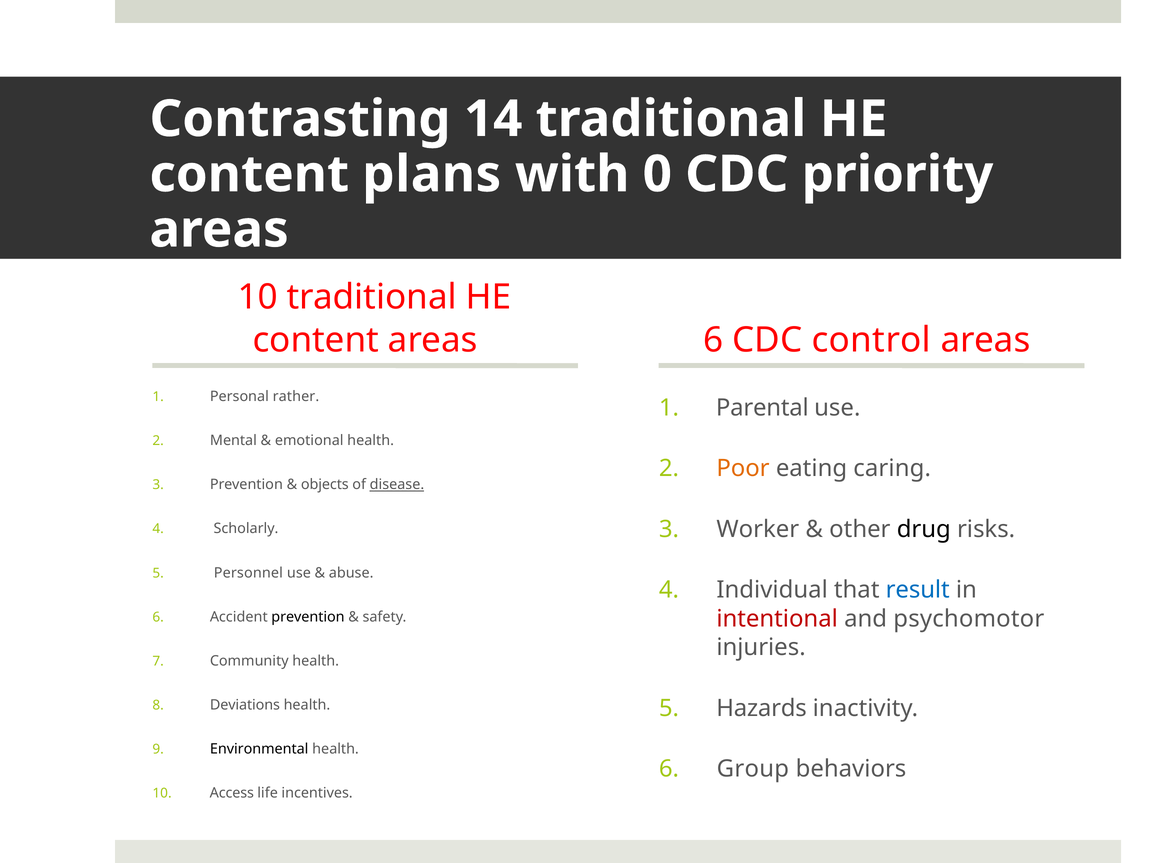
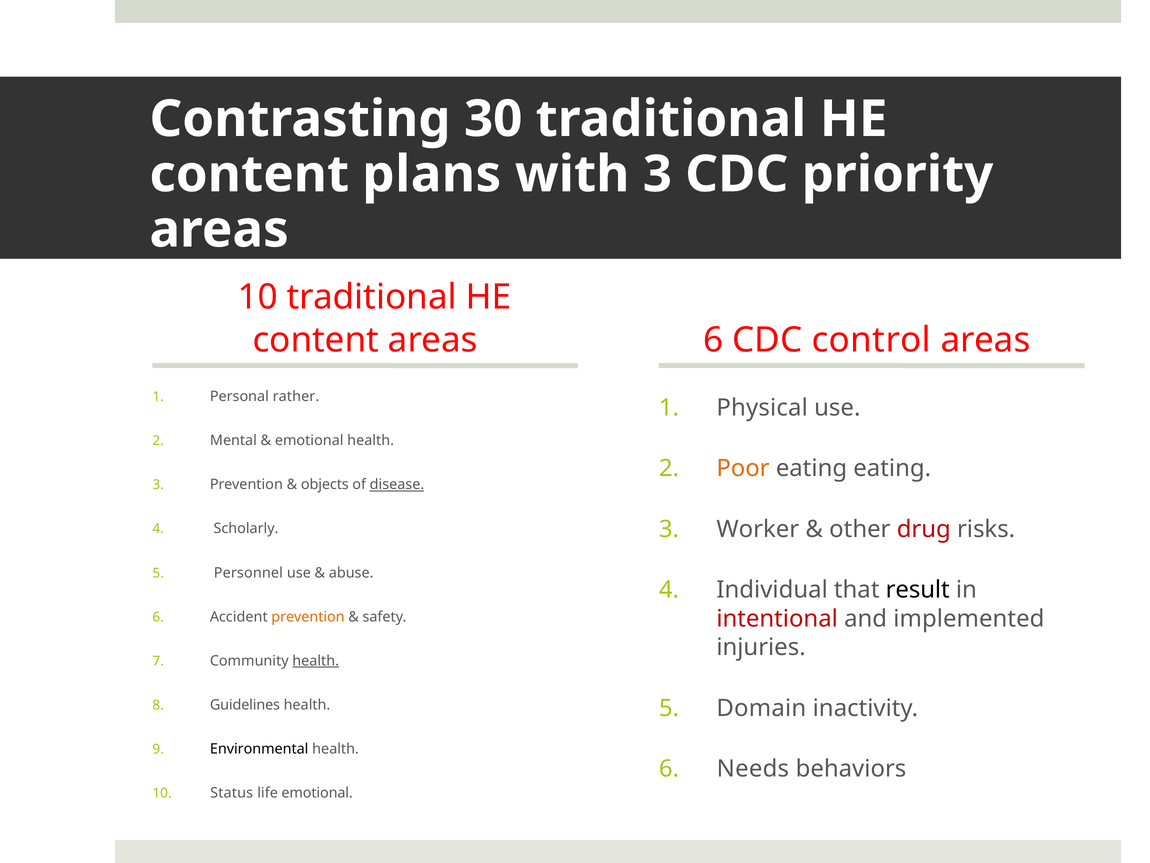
14: 14 -> 30 (493, 119)
with 0: 0 -> 3 (657, 174)
Parental: Parental -> Physical (762, 407)
eating caring: caring -> eating (892, 468)
drug colour: black -> red (924, 529)
result colour: blue -> black (918, 590)
psychomotor: psychomotor -> implemented (969, 618)
prevention colour: black -> orange (308, 617)
health underline: none -> present (316, 661)
Deviations: Deviations -> Guidelines (245, 705)
Hazards: Hazards -> Domain (761, 708)
Group: Group -> Needs (753, 768)
Access: Access -> Status (232, 793)
life incentives: incentives -> emotional (317, 793)
